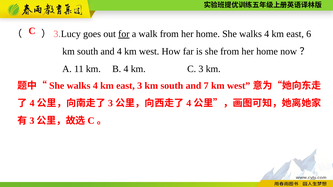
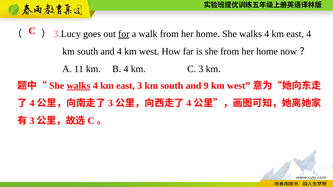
east 6: 6 -> 4 (309, 34)
walks underline: none -> present (79, 86)
7: 7 -> 9 (206, 86)
